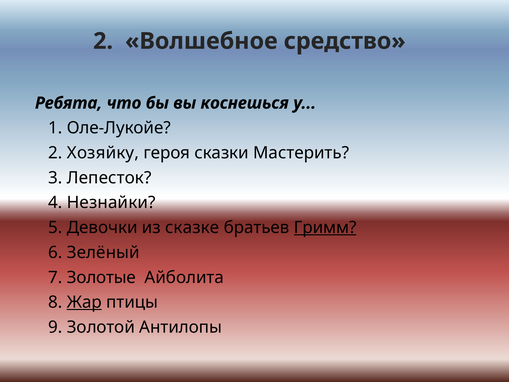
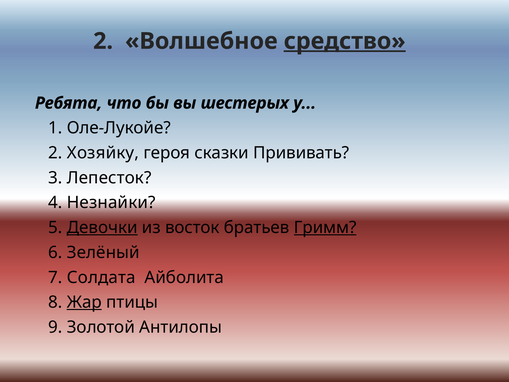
средство underline: none -> present (345, 41)
коснешься: коснешься -> шестерых (245, 103)
Мастерить: Мастерить -> Прививать (301, 153)
Девочки underline: none -> present (102, 227)
сказке: сказке -> восток (192, 227)
Золотые: Золотые -> Солдата (101, 277)
